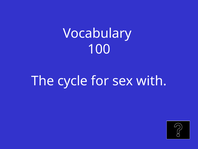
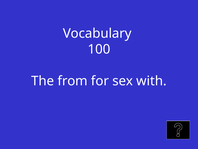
cycle: cycle -> from (73, 81)
